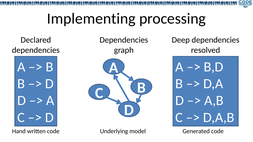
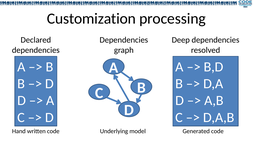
Implementing: Implementing -> Customization (91, 19)
